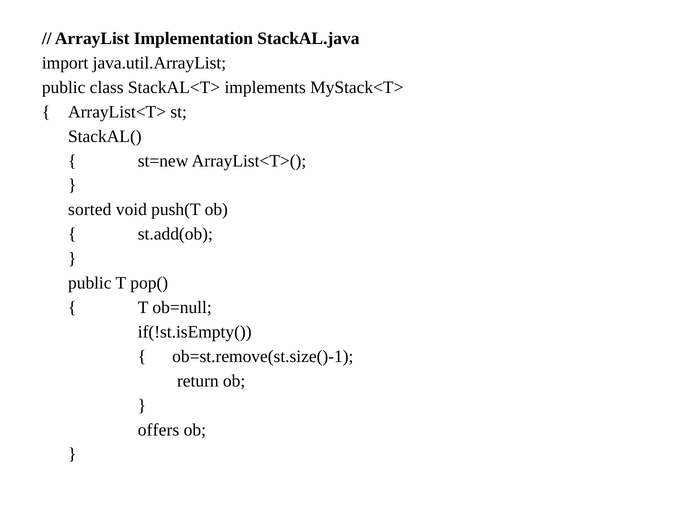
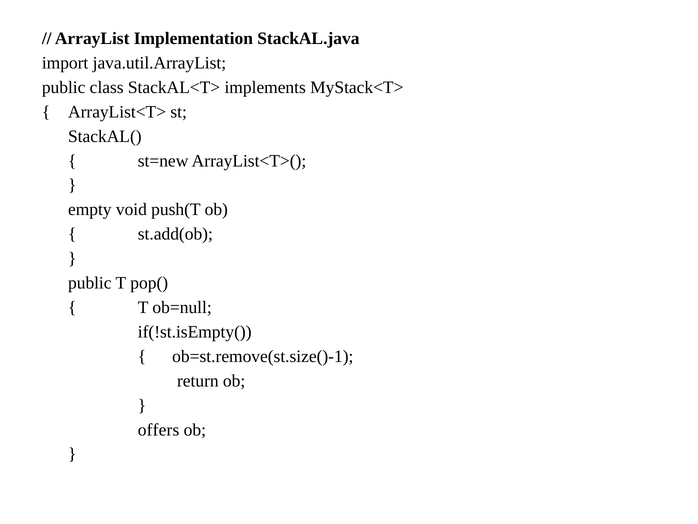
sorted: sorted -> empty (90, 209)
